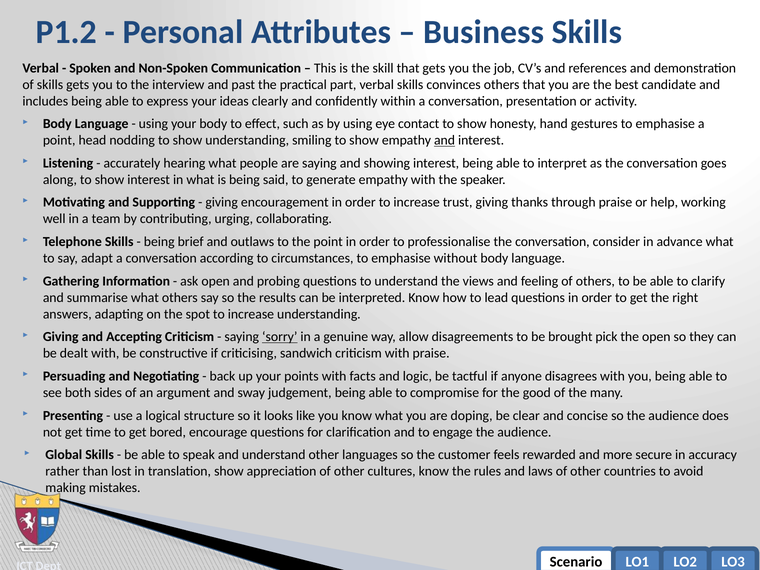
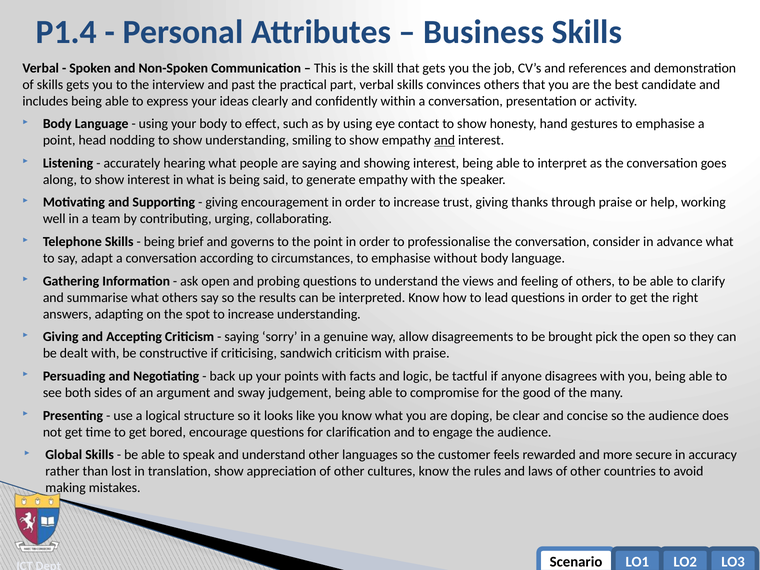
P1.2: P1.2 -> P1.4 (66, 32)
outlaws: outlaws -> governs (252, 242)
sorry underline: present -> none (280, 337)
